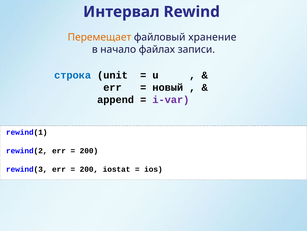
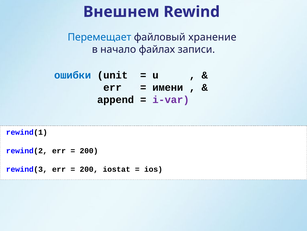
Интервал: Интервал -> Внешнем (121, 12)
Перемещает colour: orange -> blue (99, 37)
строка: строка -> ошибки (73, 75)
новый: новый -> имени (168, 87)
